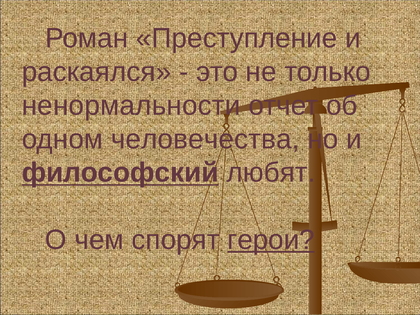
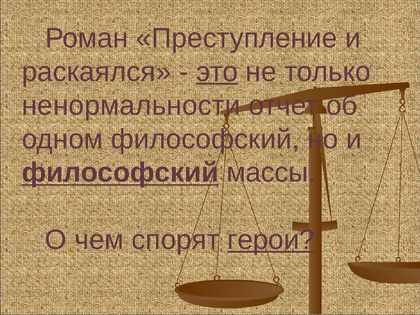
это underline: none -> present (217, 72)
одном человечества: человечества -> философский (205, 139)
любят: любят -> массы (271, 173)
